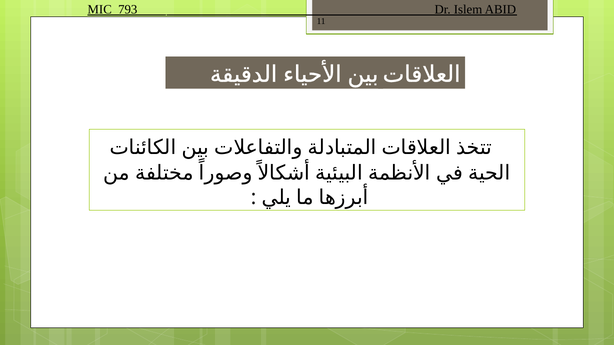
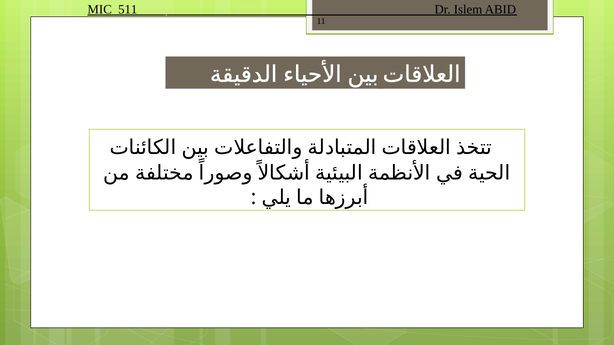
793: 793 -> 511 (128, 9)
